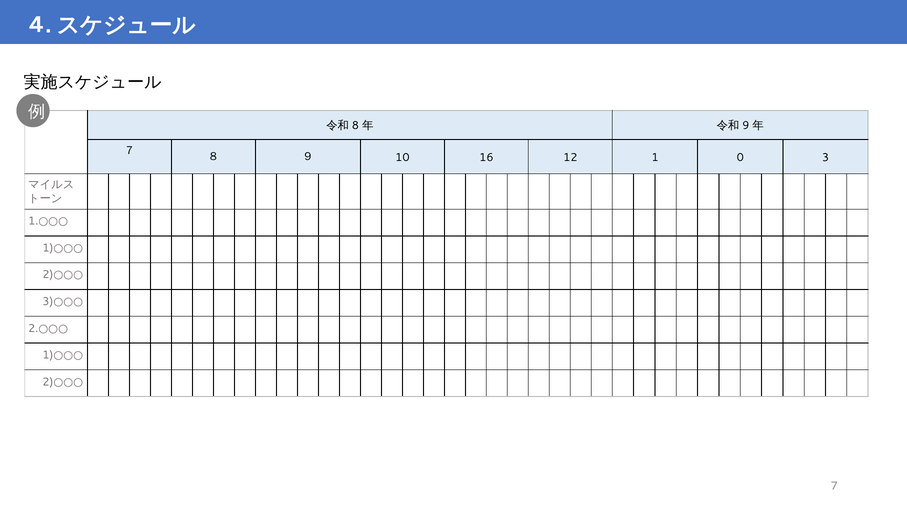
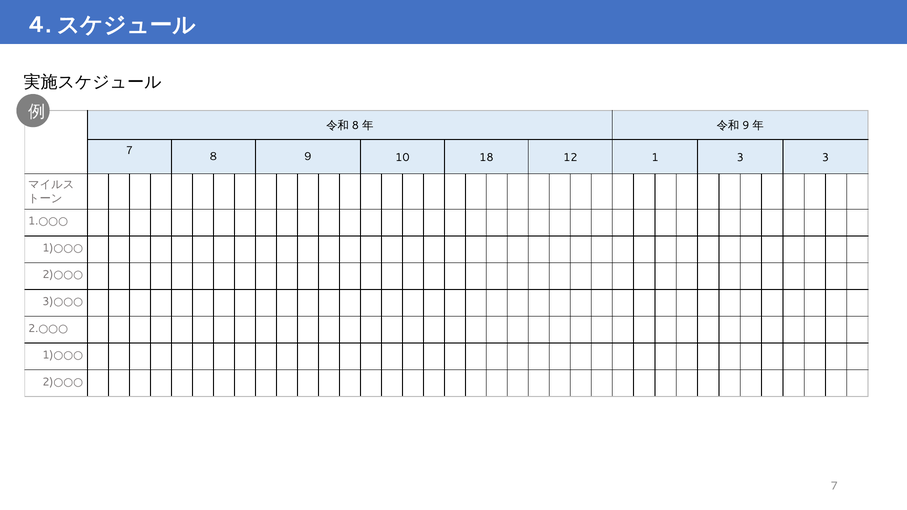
16: 16 -> 18 (486, 157)
1 0: 0 -> 3 (740, 157)
